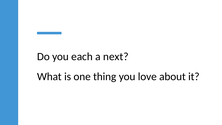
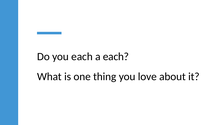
a next: next -> each (116, 57)
